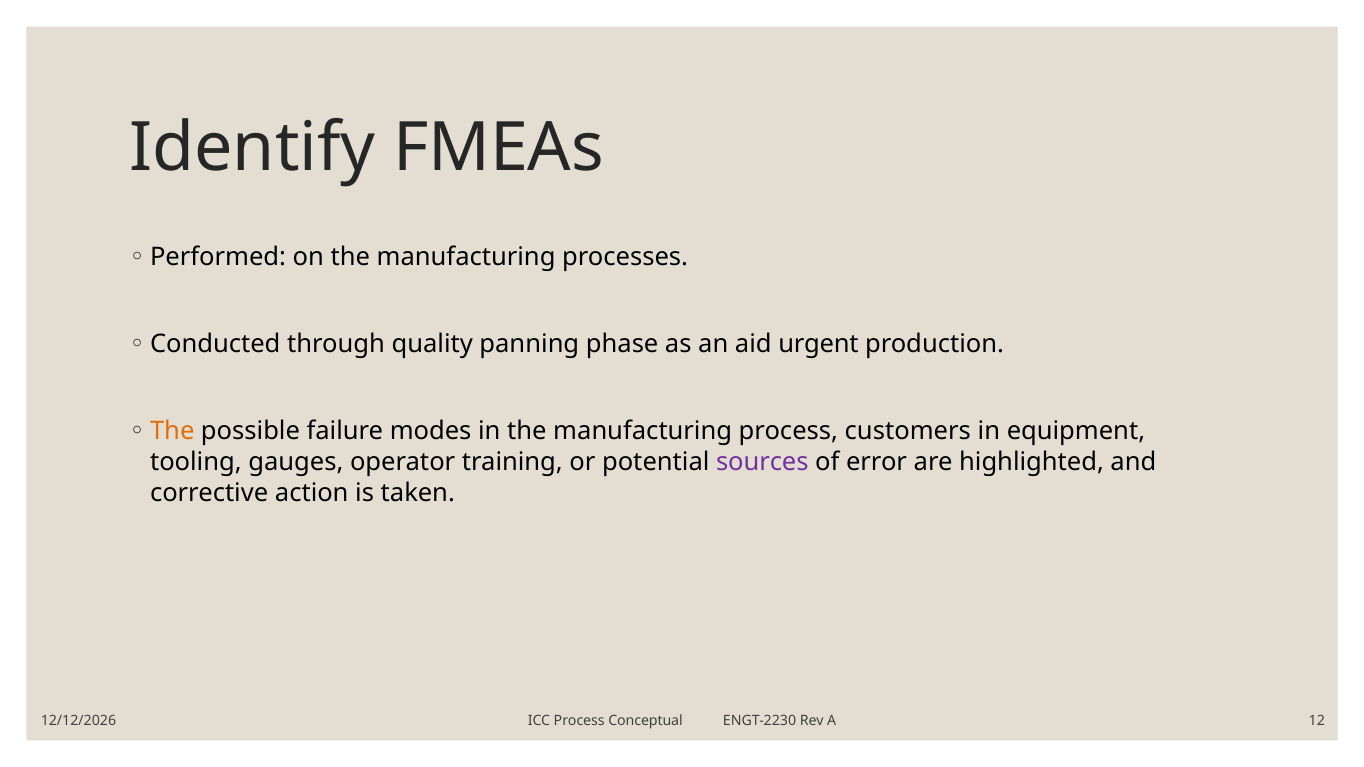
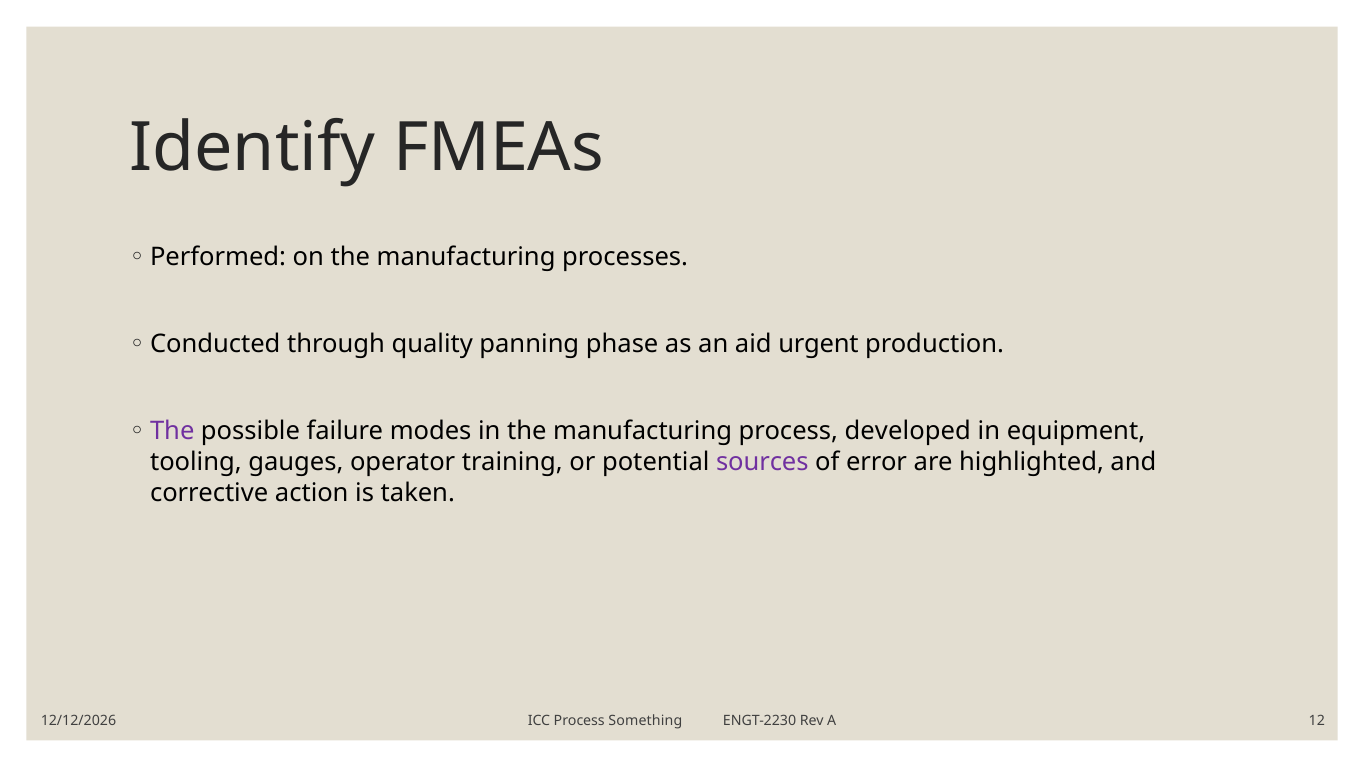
The colour: orange -> purple (172, 432)
customers: customers -> developed (908, 432)
Conceptual: Conceptual -> Something (645, 721)
